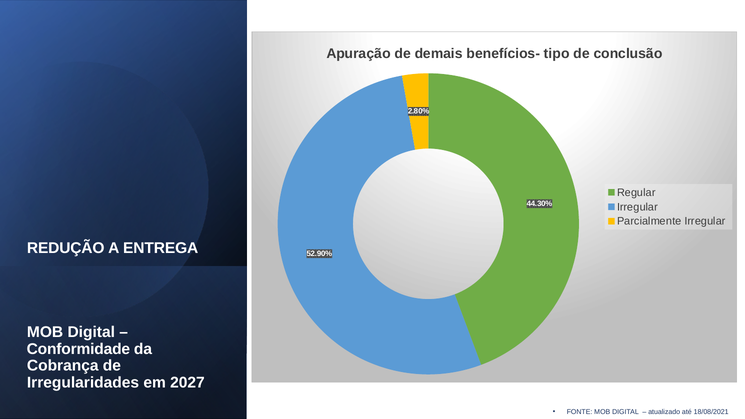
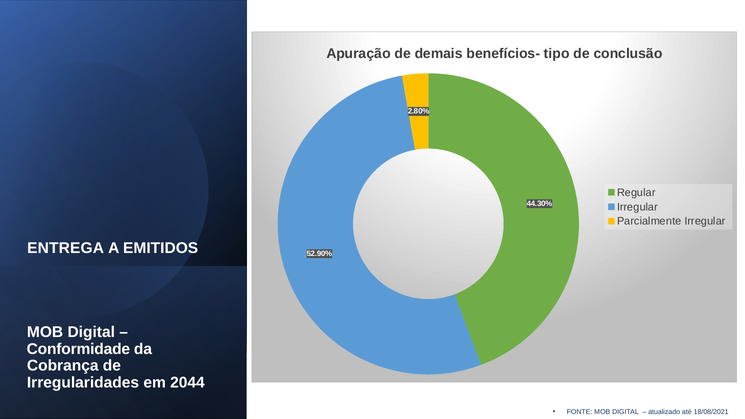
REDUÇÃO: REDUÇÃO -> ENTREGA (66, 248)
ENTREGA: ENTREGA -> EMITIDOS (161, 248)
2027: 2027 -> 2044 (187, 383)
